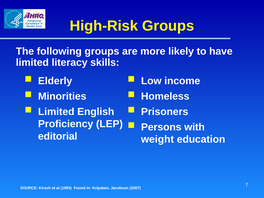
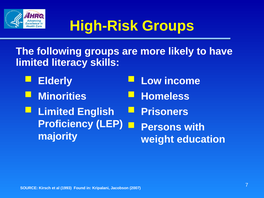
editorial: editorial -> majority (58, 136)
